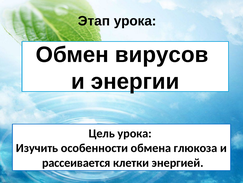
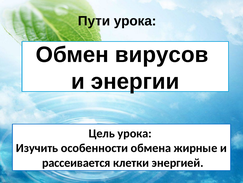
Этап: Этап -> Пути (94, 21)
глюкоза: глюкоза -> жирные (196, 148)
